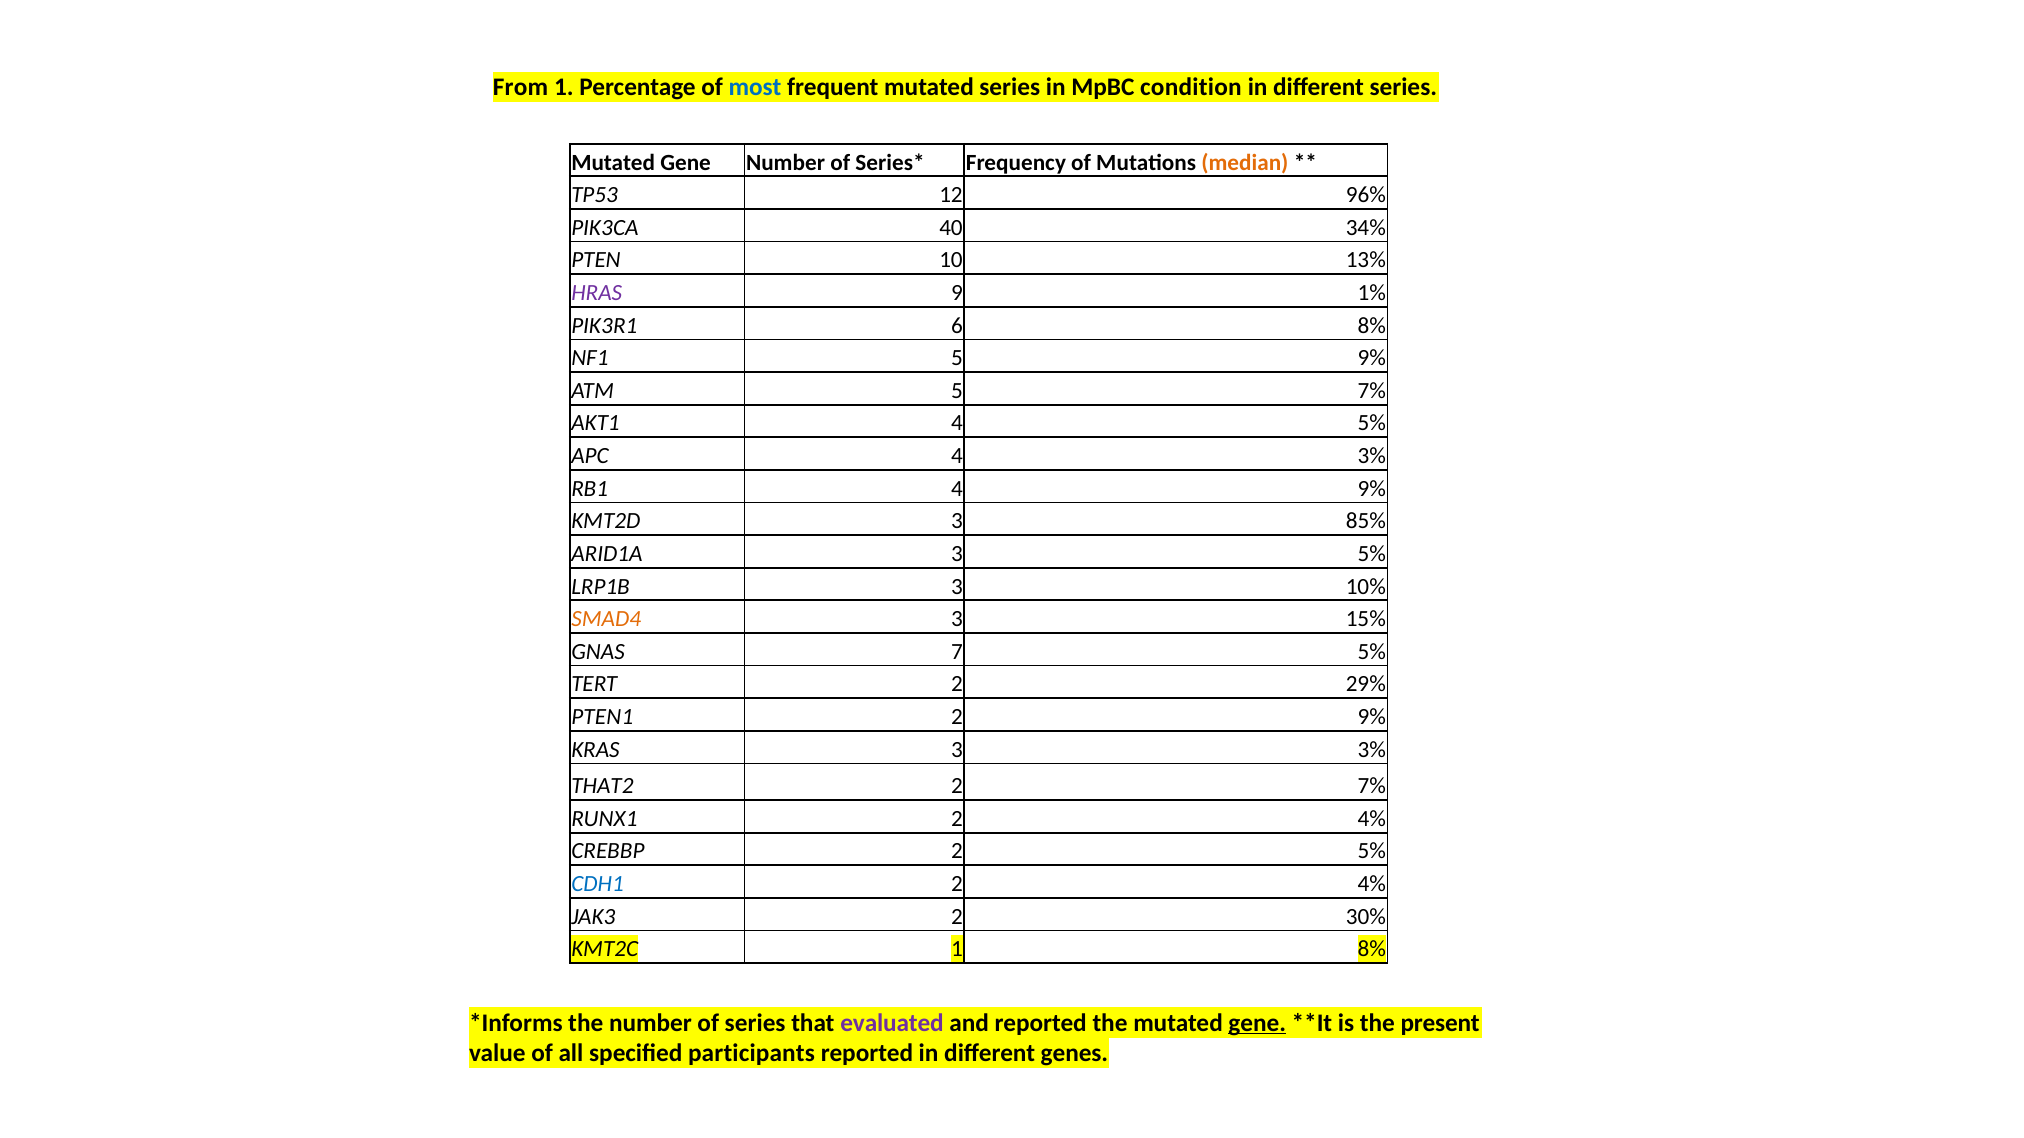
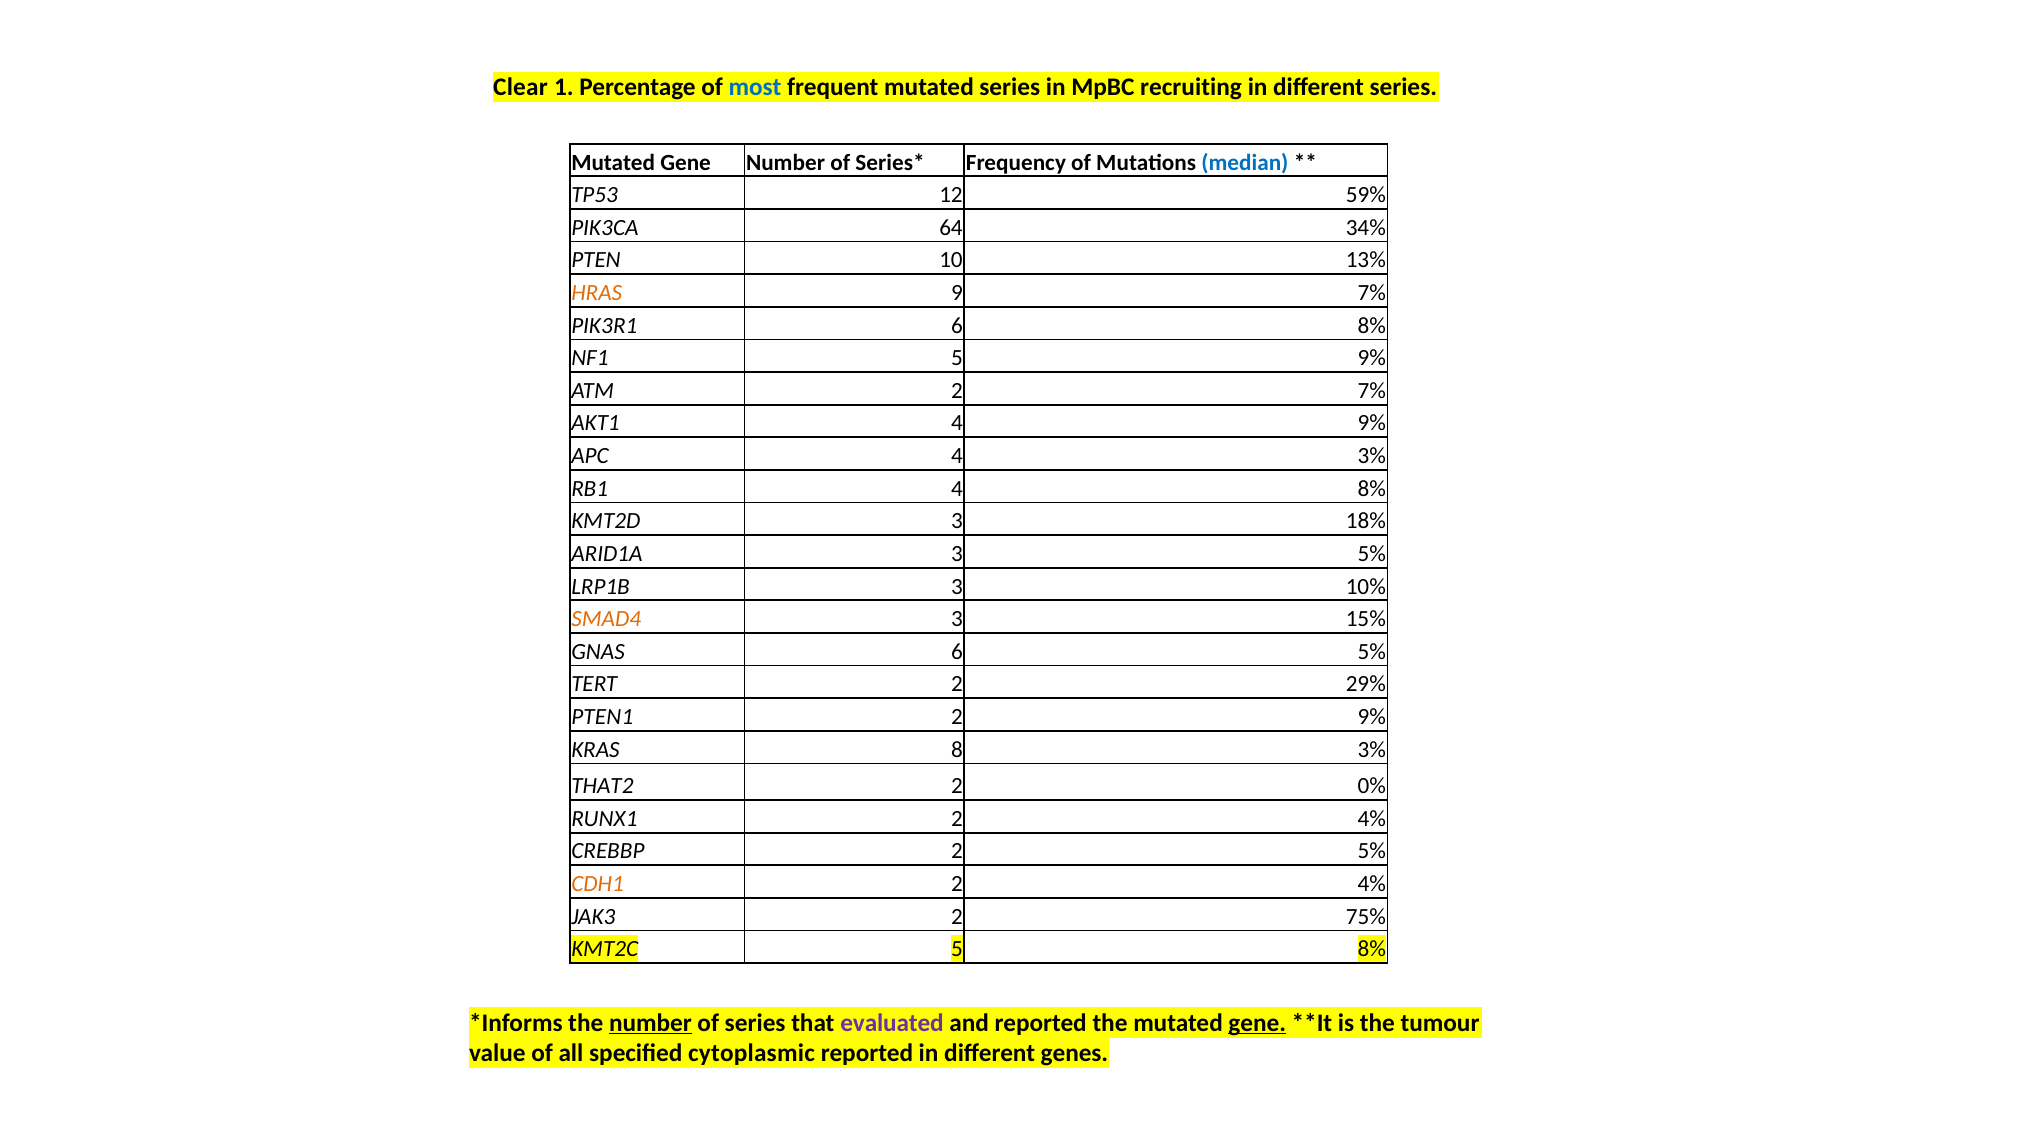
From: From -> Clear (521, 87)
condition: condition -> recruiting (1191, 87)
median colour: orange -> blue (1245, 162)
96%: 96% -> 59% (1366, 195)
40: 40 -> 64 (951, 228)
HRAS colour: purple -> orange (597, 293)
9 1%: 1% -> 7% (1372, 293)
ATM 5: 5 -> 2 (957, 391)
4 5%: 5% -> 9% (1372, 423)
4 9%: 9% -> 8% (1372, 489)
85%: 85% -> 18% (1366, 521)
GNAS 7: 7 -> 6 (957, 652)
KRAS 3: 3 -> 8 (957, 750)
2 7%: 7% -> 0% (1372, 786)
CDH1 colour: blue -> orange (598, 884)
30%: 30% -> 75% (1366, 917)
KMT2C 1: 1 -> 5 (957, 950)
number underline: none -> present (650, 1023)
present: present -> tumour (1440, 1023)
participants: participants -> cytoplasmic (751, 1054)
